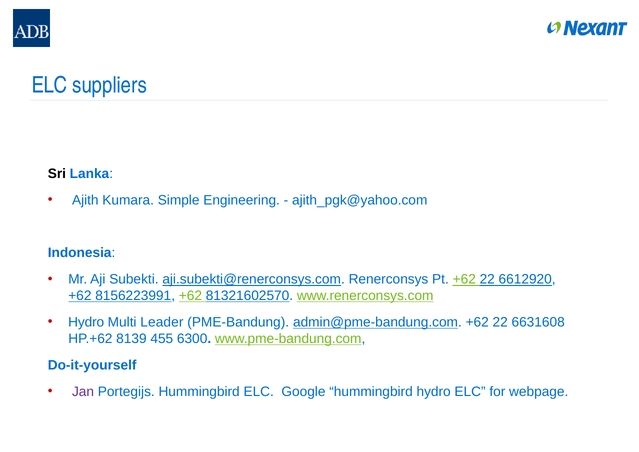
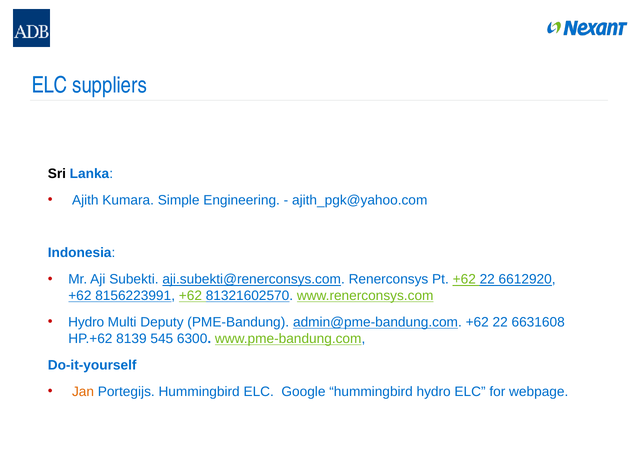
Leader: Leader -> Deputy (162, 322)
455: 455 -> 545 (162, 339)
Jan colour: purple -> orange (83, 392)
